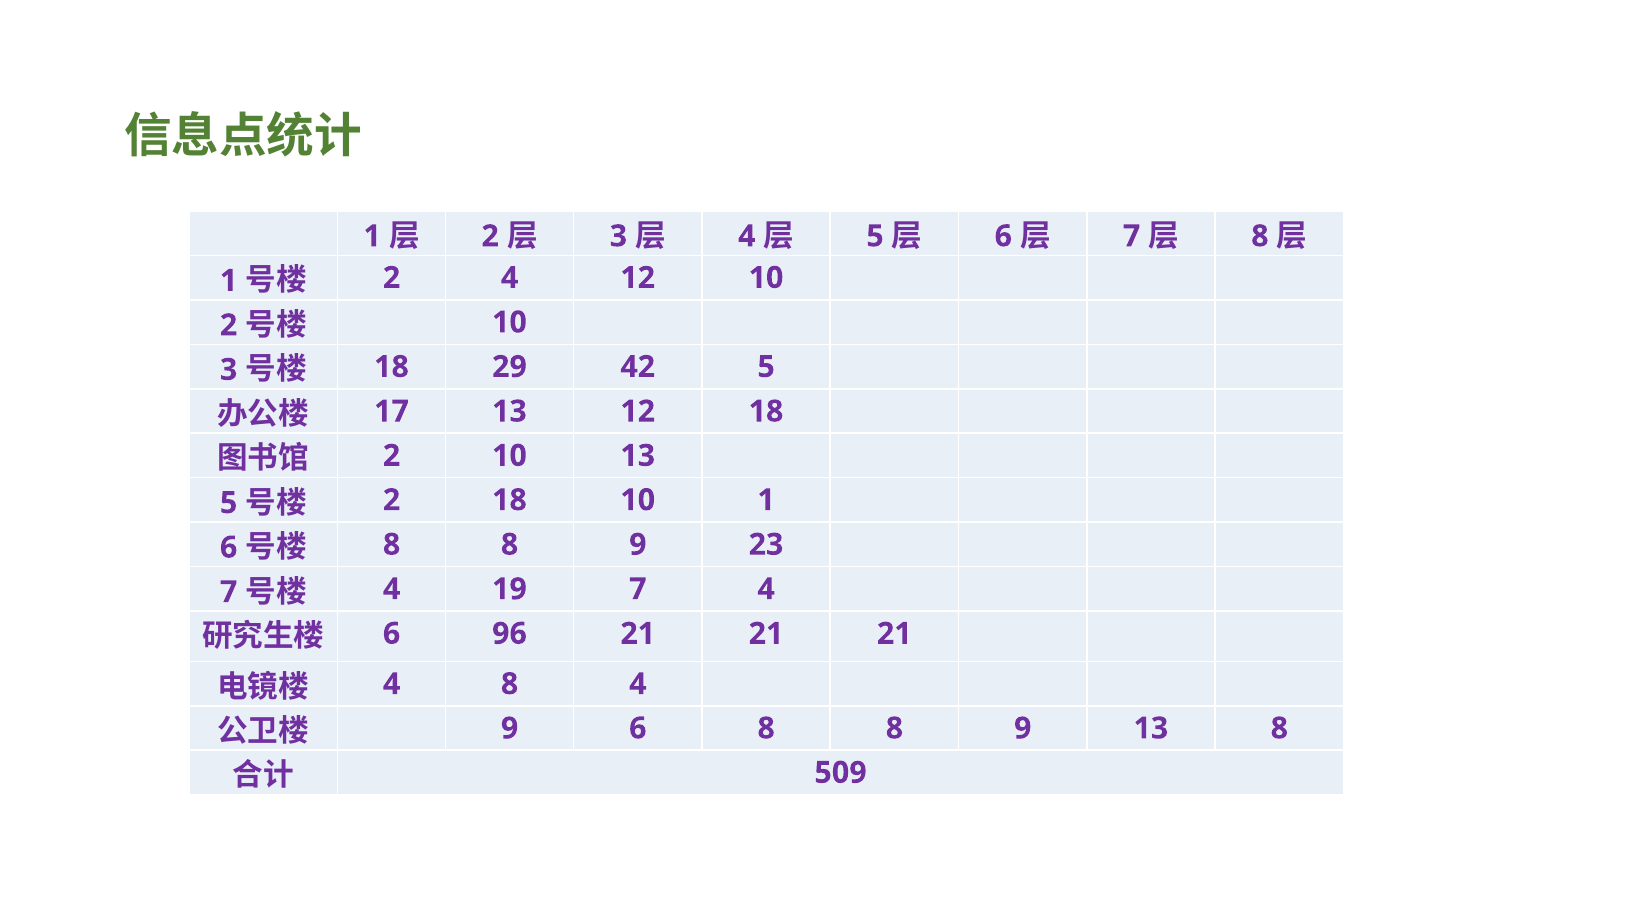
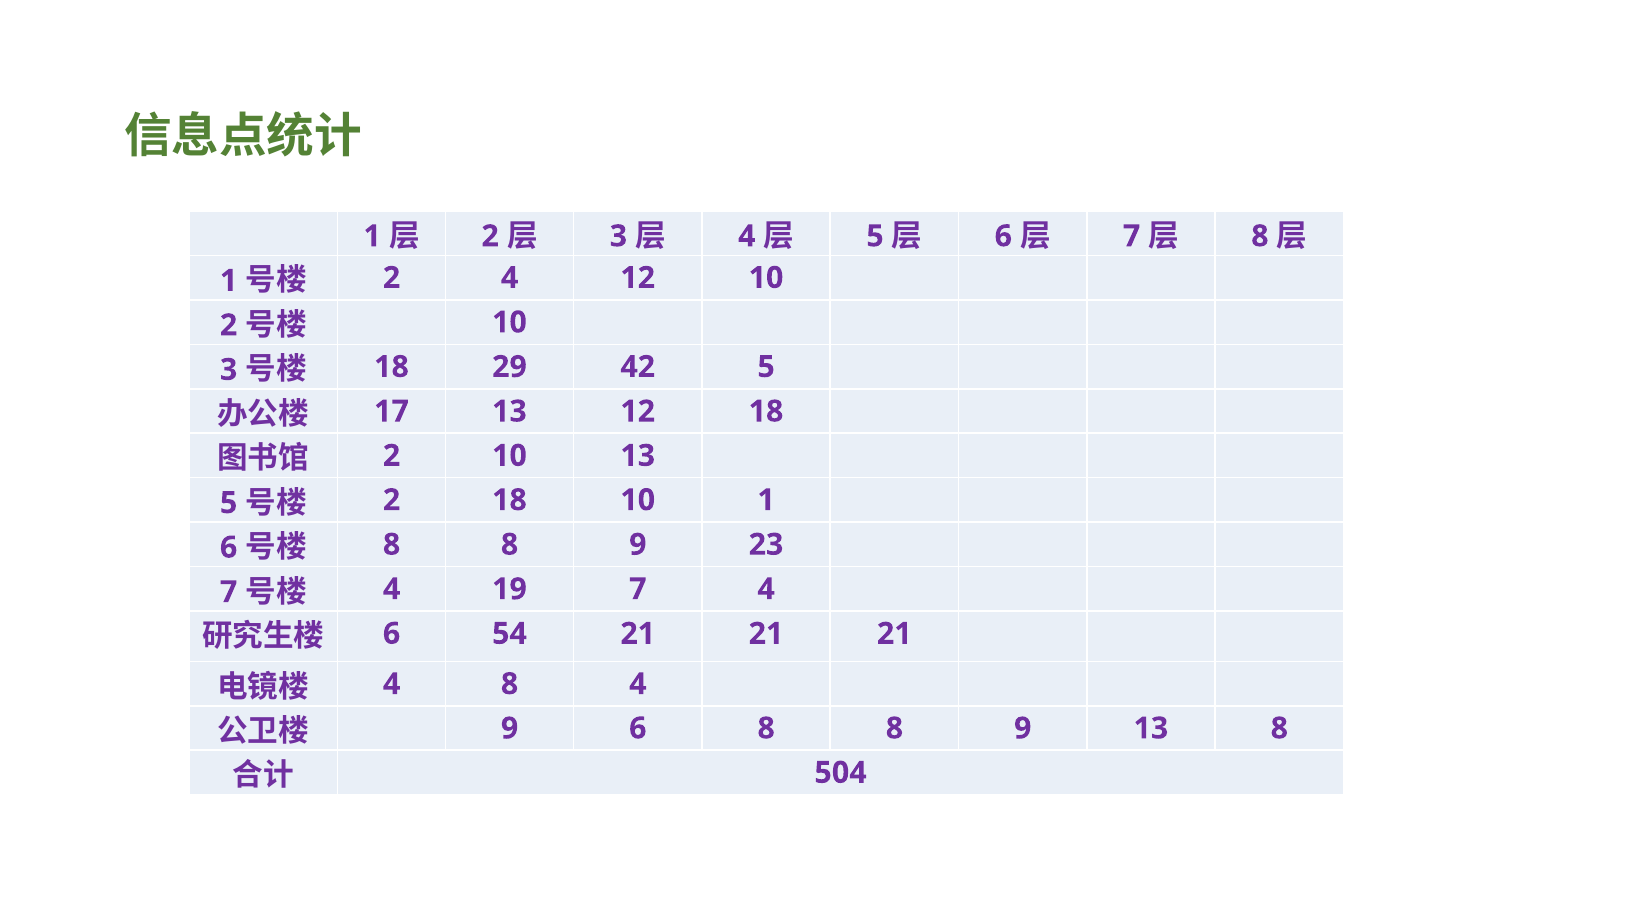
96: 96 -> 54 (509, 633)
509: 509 -> 504 (841, 772)
